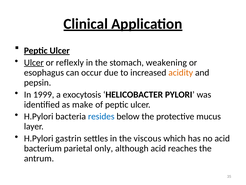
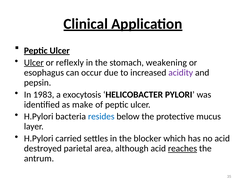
acidity colour: orange -> purple (181, 72)
1999: 1999 -> 1983 (44, 94)
gastrin: gastrin -> carried (69, 138)
viscous: viscous -> blocker (147, 138)
bacterium: bacterium -> destroyed (43, 148)
only: only -> area (104, 148)
reaches underline: none -> present (182, 148)
